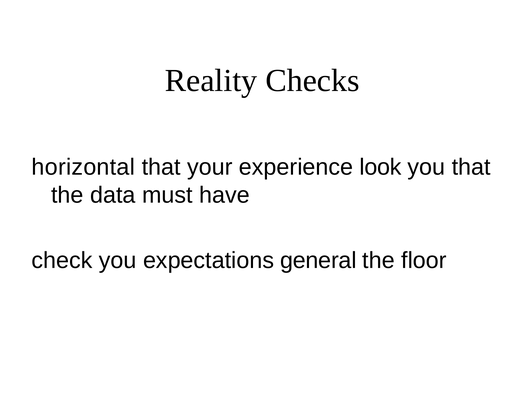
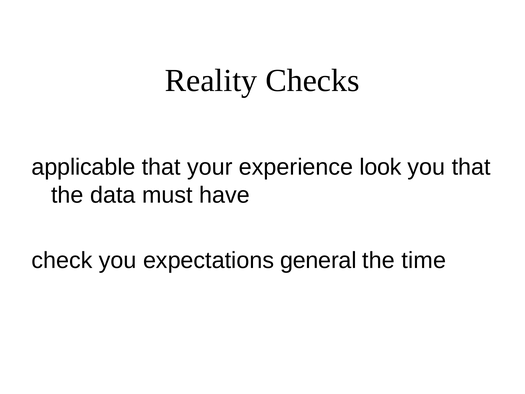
horizontal: horizontal -> applicable (83, 167)
floor: floor -> time (424, 260)
